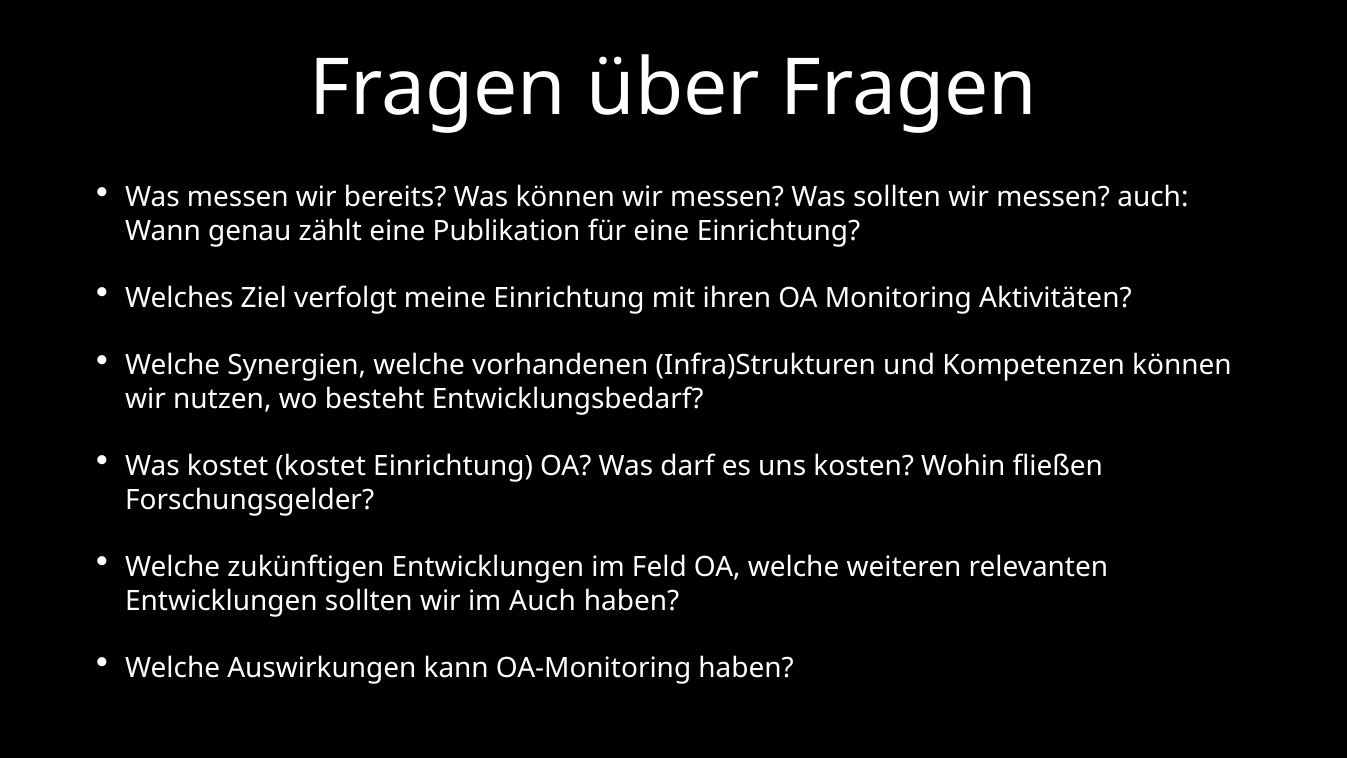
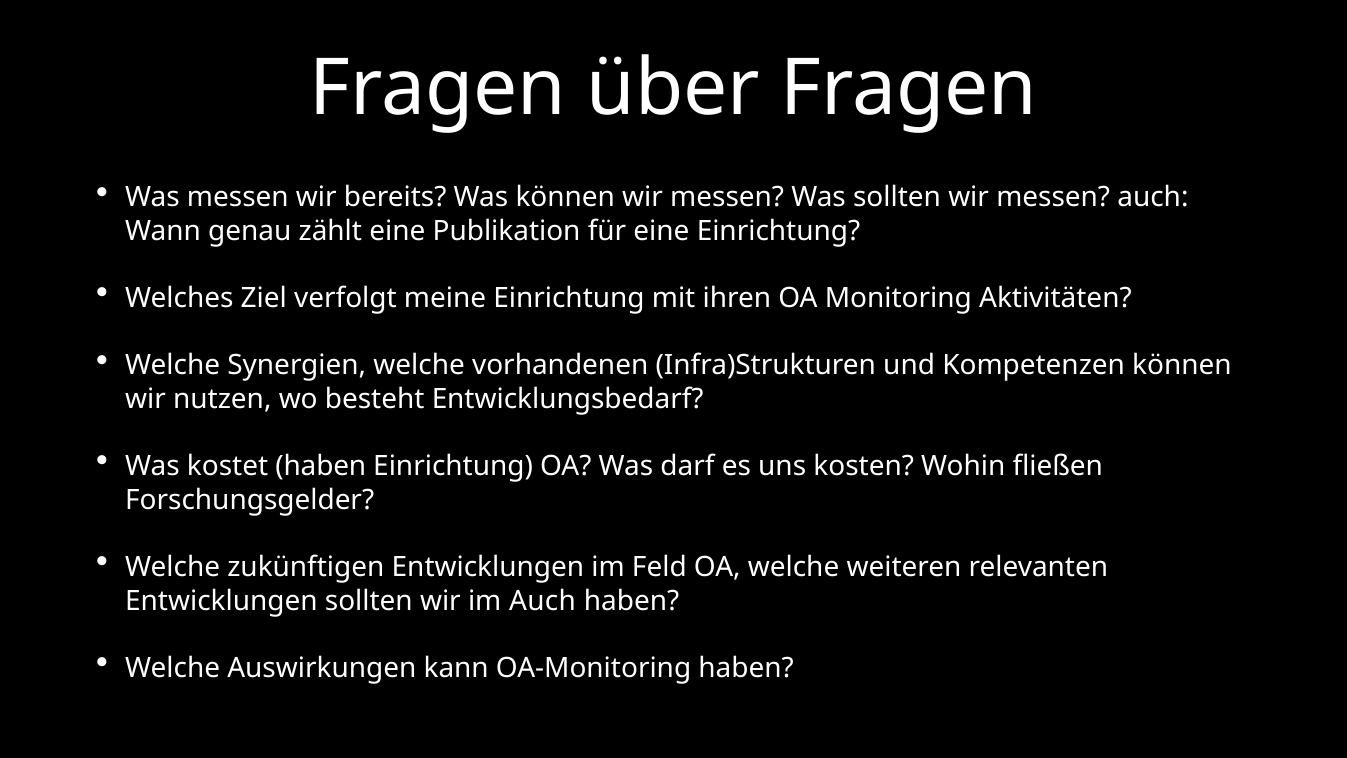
kostet kostet: kostet -> haben (321, 466)
